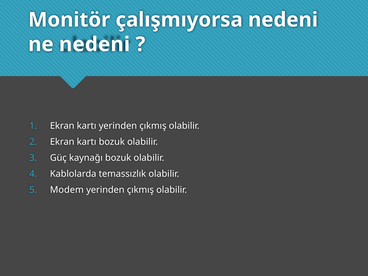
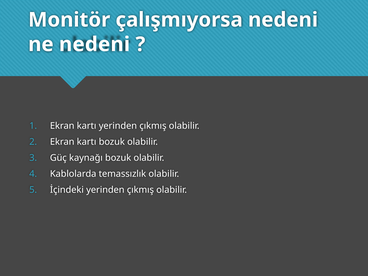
Modem: Modem -> İçindeki (67, 190)
